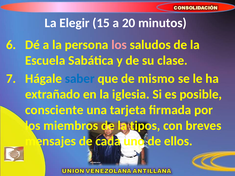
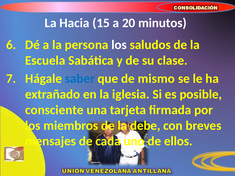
Elegir: Elegir -> Hacia (74, 23)
los colour: pink -> white (119, 45)
tipos: tipos -> debe (145, 126)
